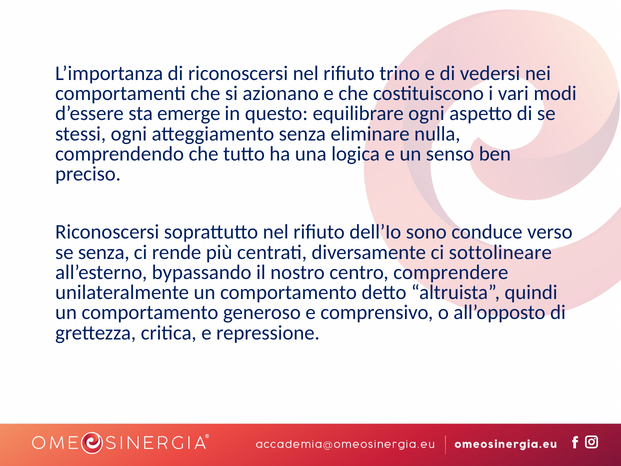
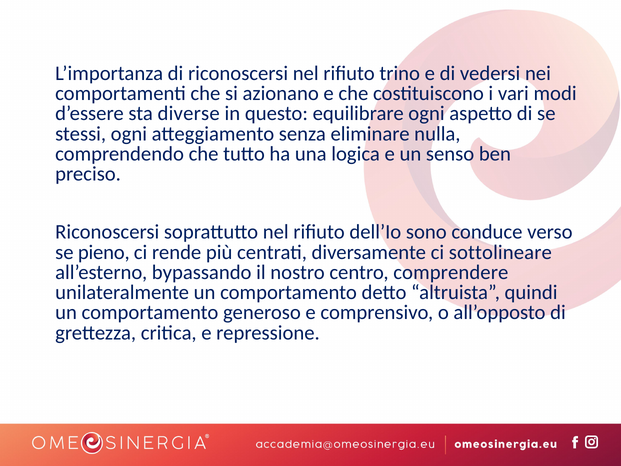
emerge: emerge -> diverse (189, 114)
se senza: senza -> pieno (104, 252)
